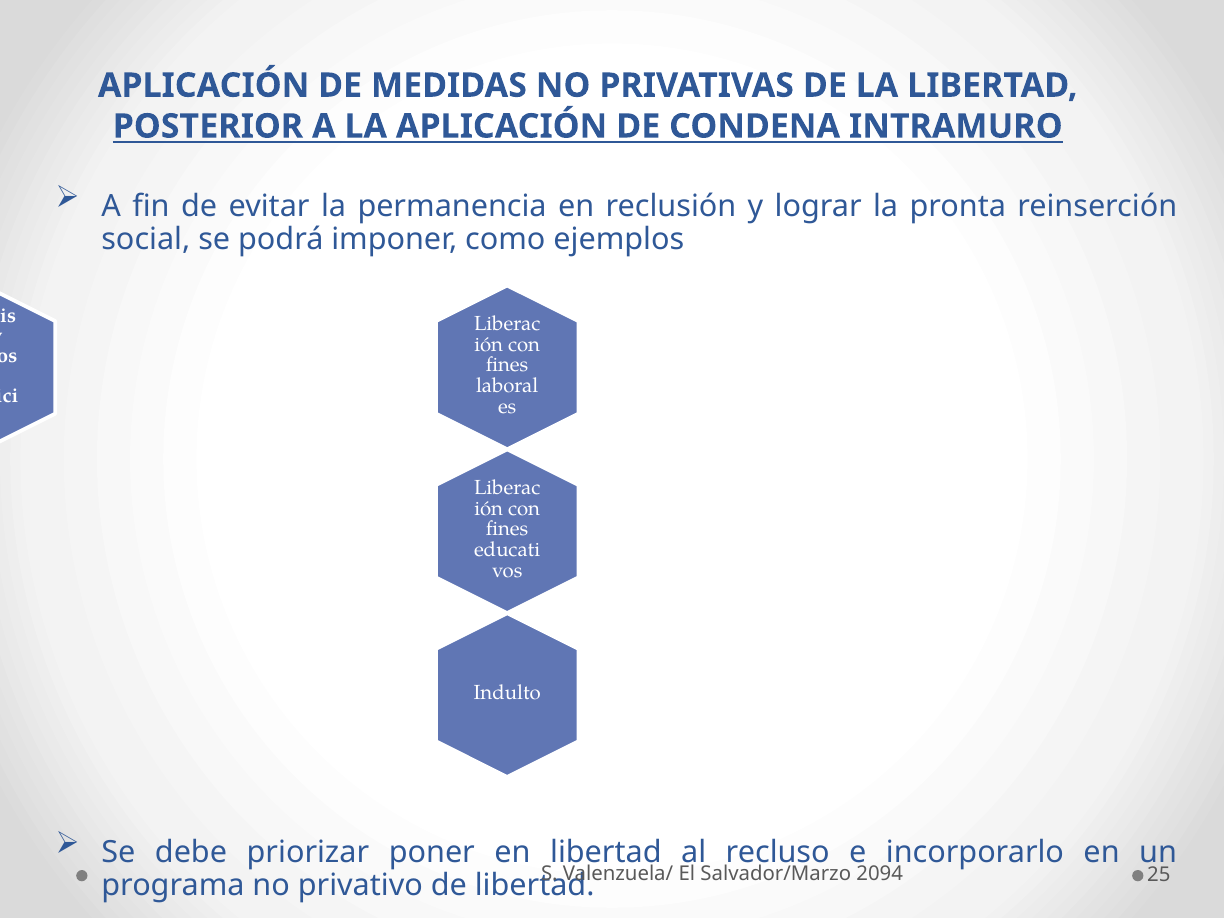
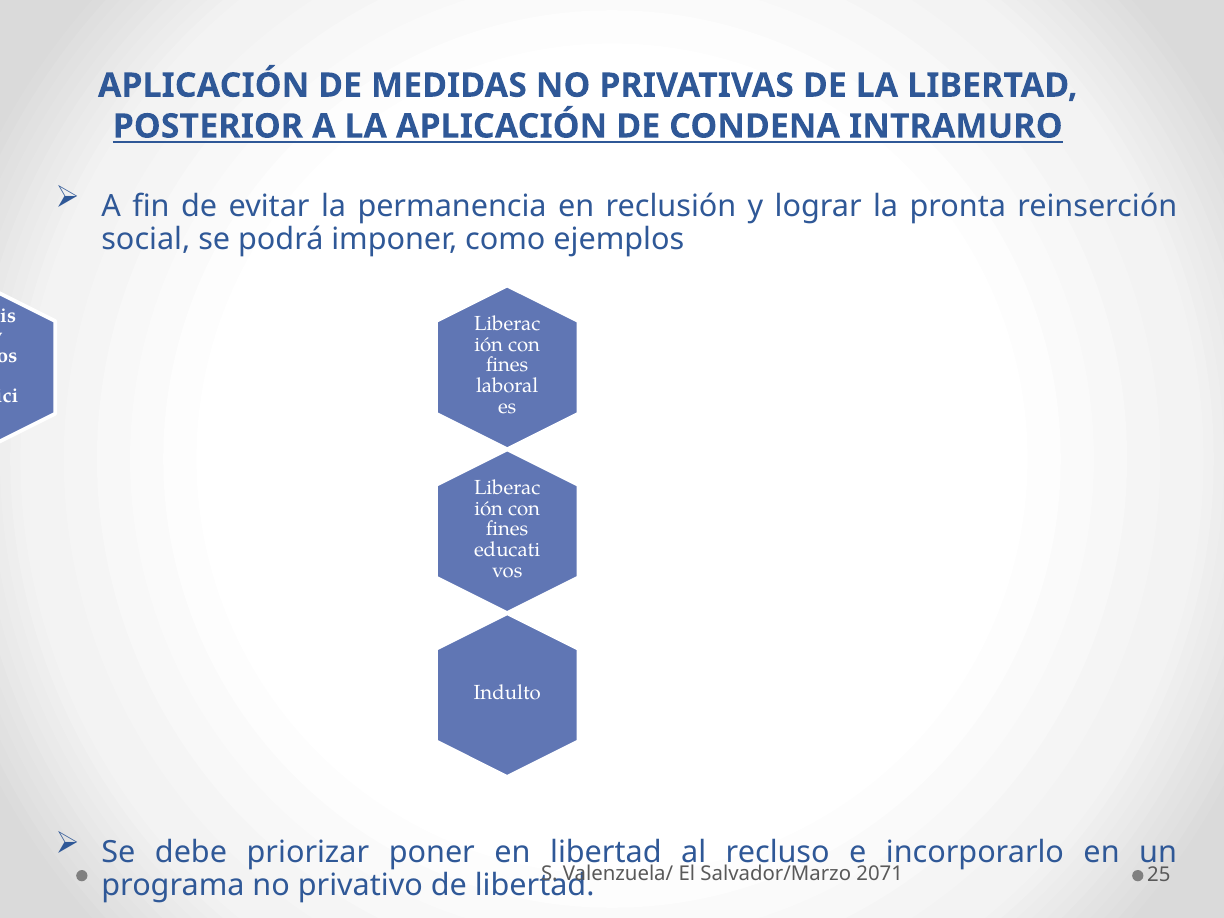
2094: 2094 -> 2071 (880, 874)
